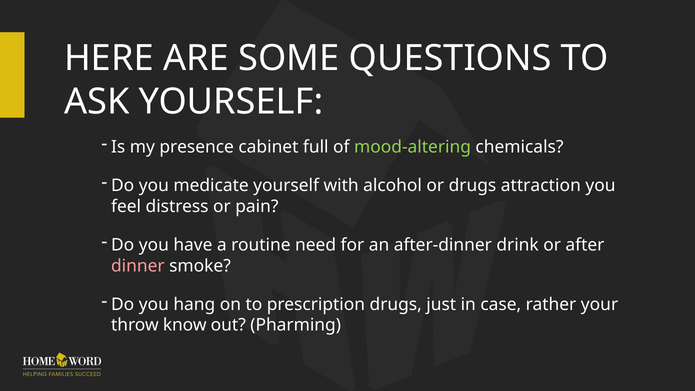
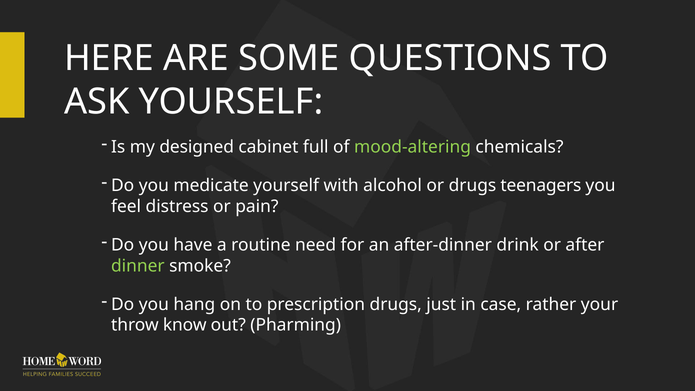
presence: presence -> designed (197, 147)
attraction: attraction -> teenagers (541, 185)
dinner colour: pink -> light green (138, 266)
